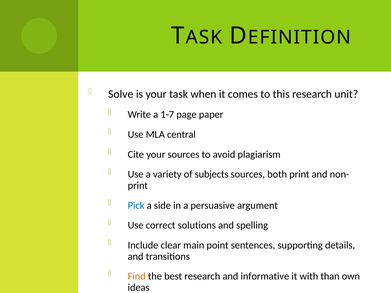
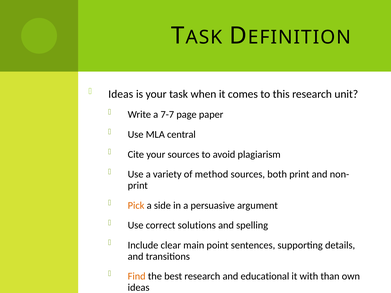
Solve: Solve -> Ideas (121, 94)
1-7: 1-7 -> 7-7 (167, 115)
subjects: subjects -> method (212, 174)
Pick colour: blue -> orange (136, 206)
informative: informative -> educational (265, 277)
